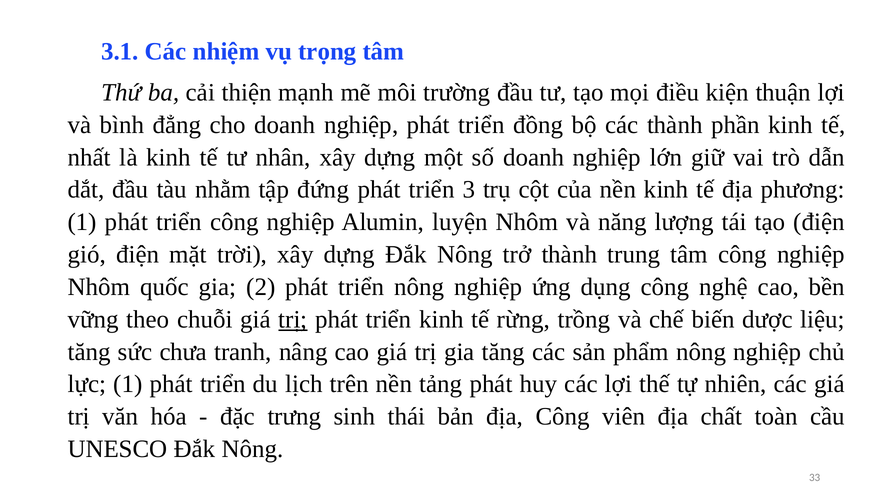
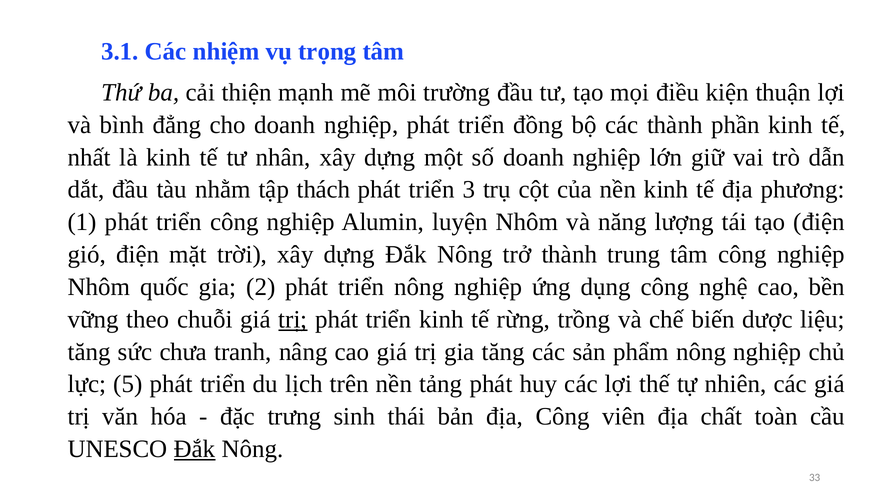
đứng: đứng -> thách (323, 189)
lực 1: 1 -> 5 (128, 384)
Đắk underline: none -> present (195, 449)
